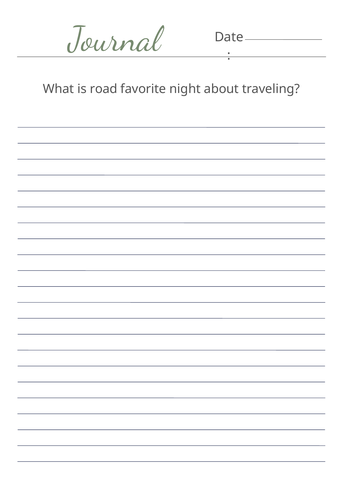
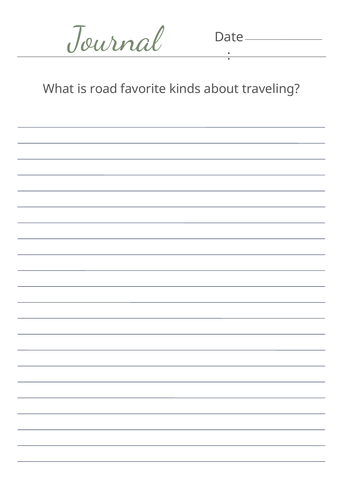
night: night -> kinds (185, 89)
